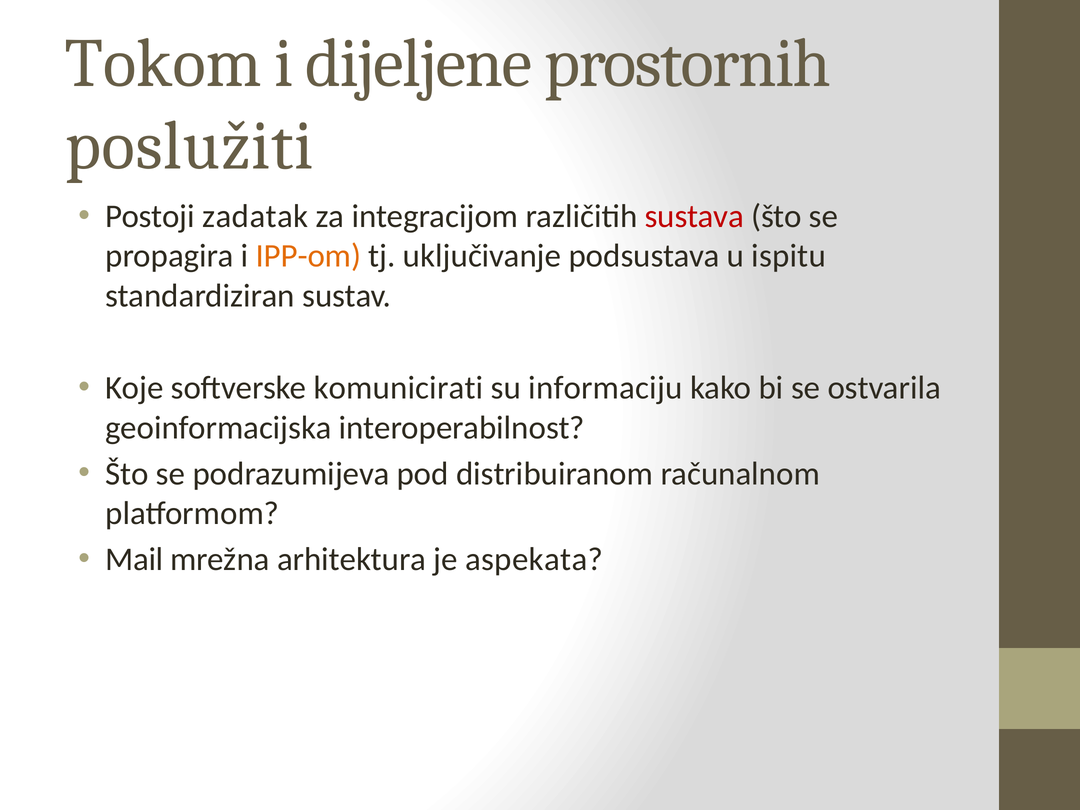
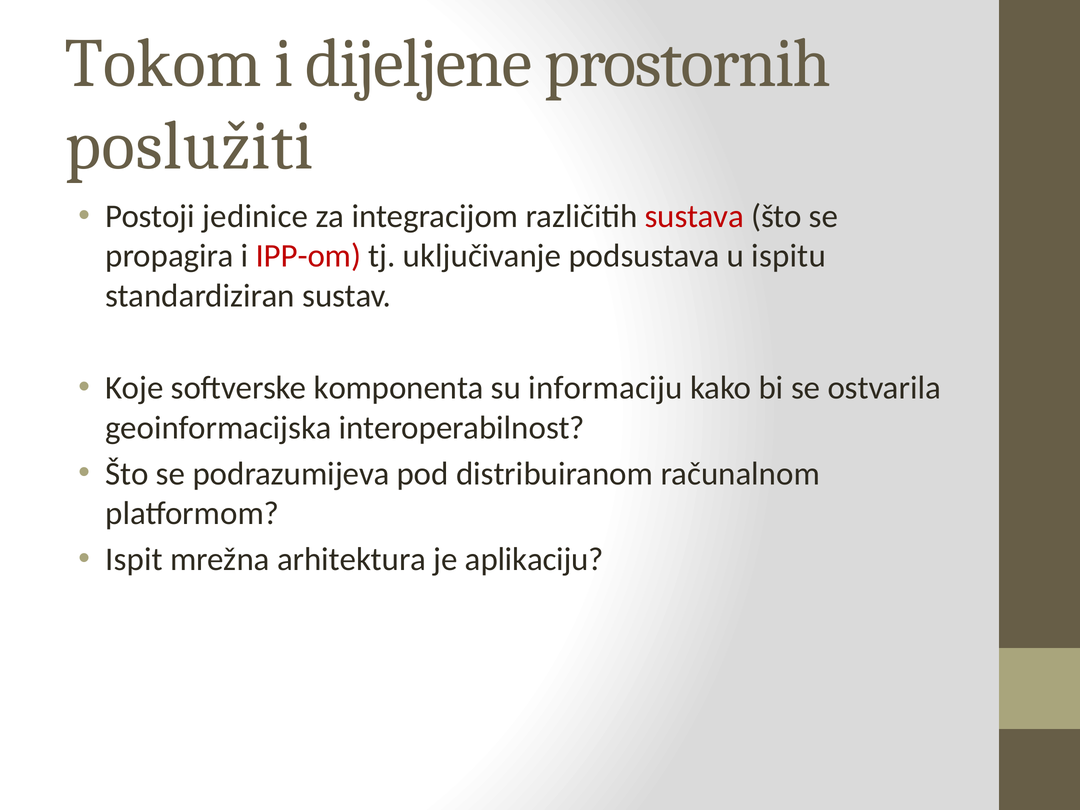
zadatak: zadatak -> jedinice (255, 217)
IPP-om colour: orange -> red (308, 256)
komunicirati: komunicirati -> komponenta (399, 388)
Mail: Mail -> Ispit (134, 560)
aspekata: aspekata -> aplikaciju (534, 560)
